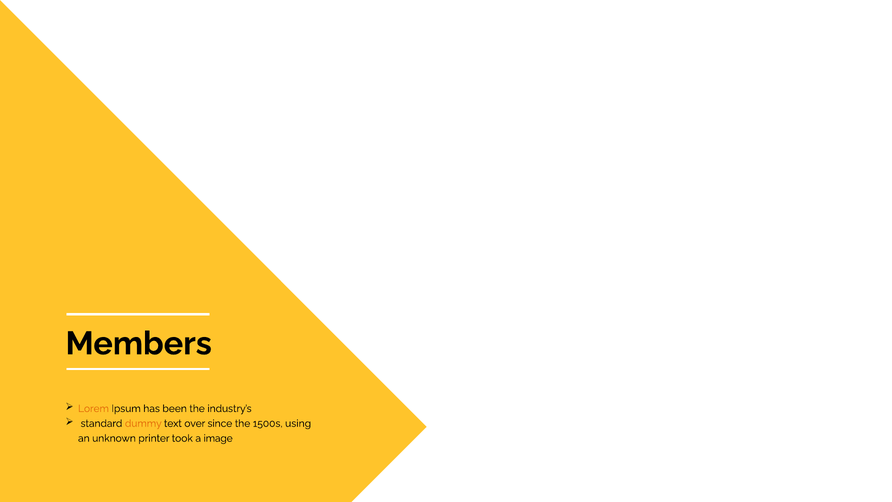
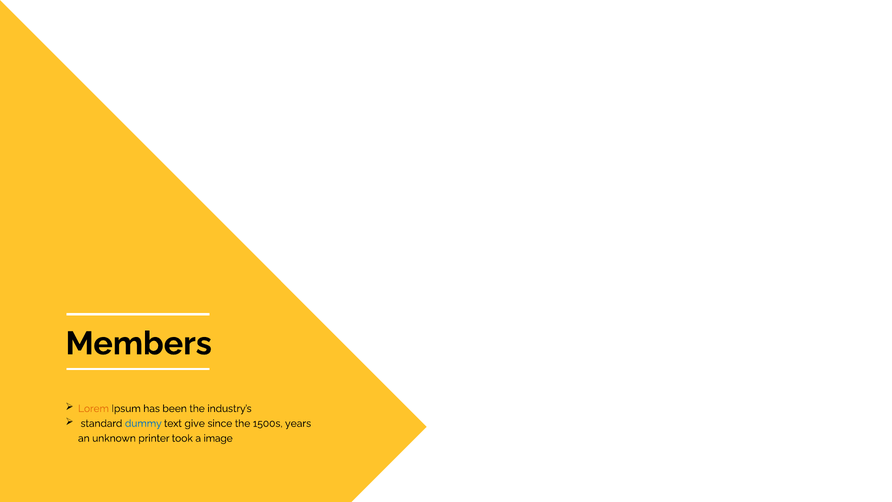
dummy colour: orange -> blue (143, 423)
over: over -> give (195, 423)
using: using -> years (298, 423)
